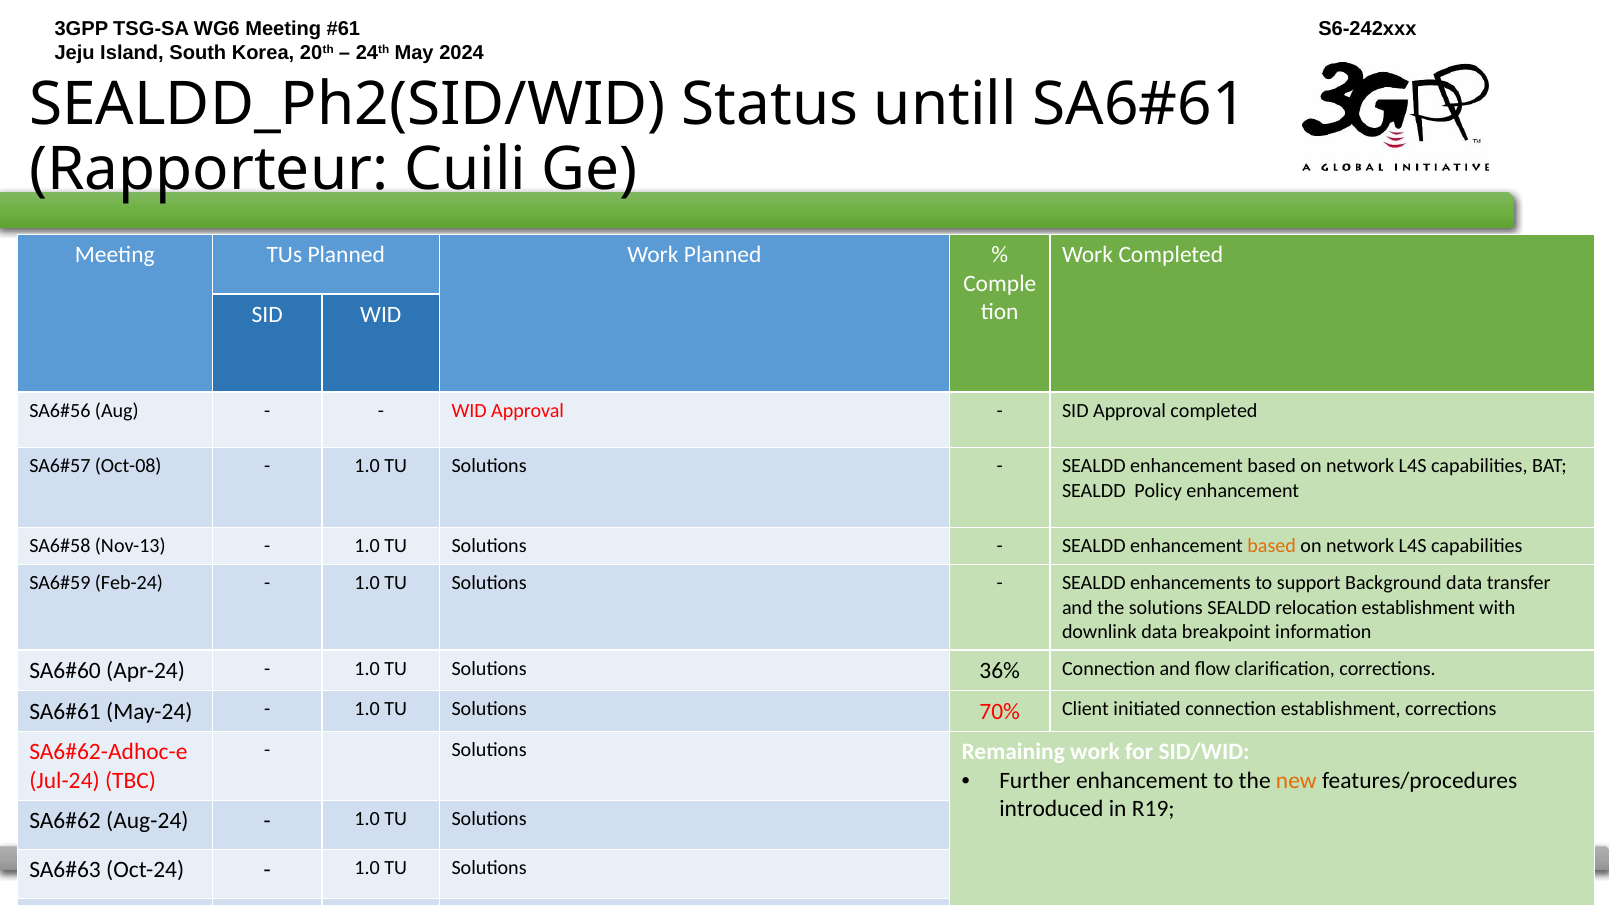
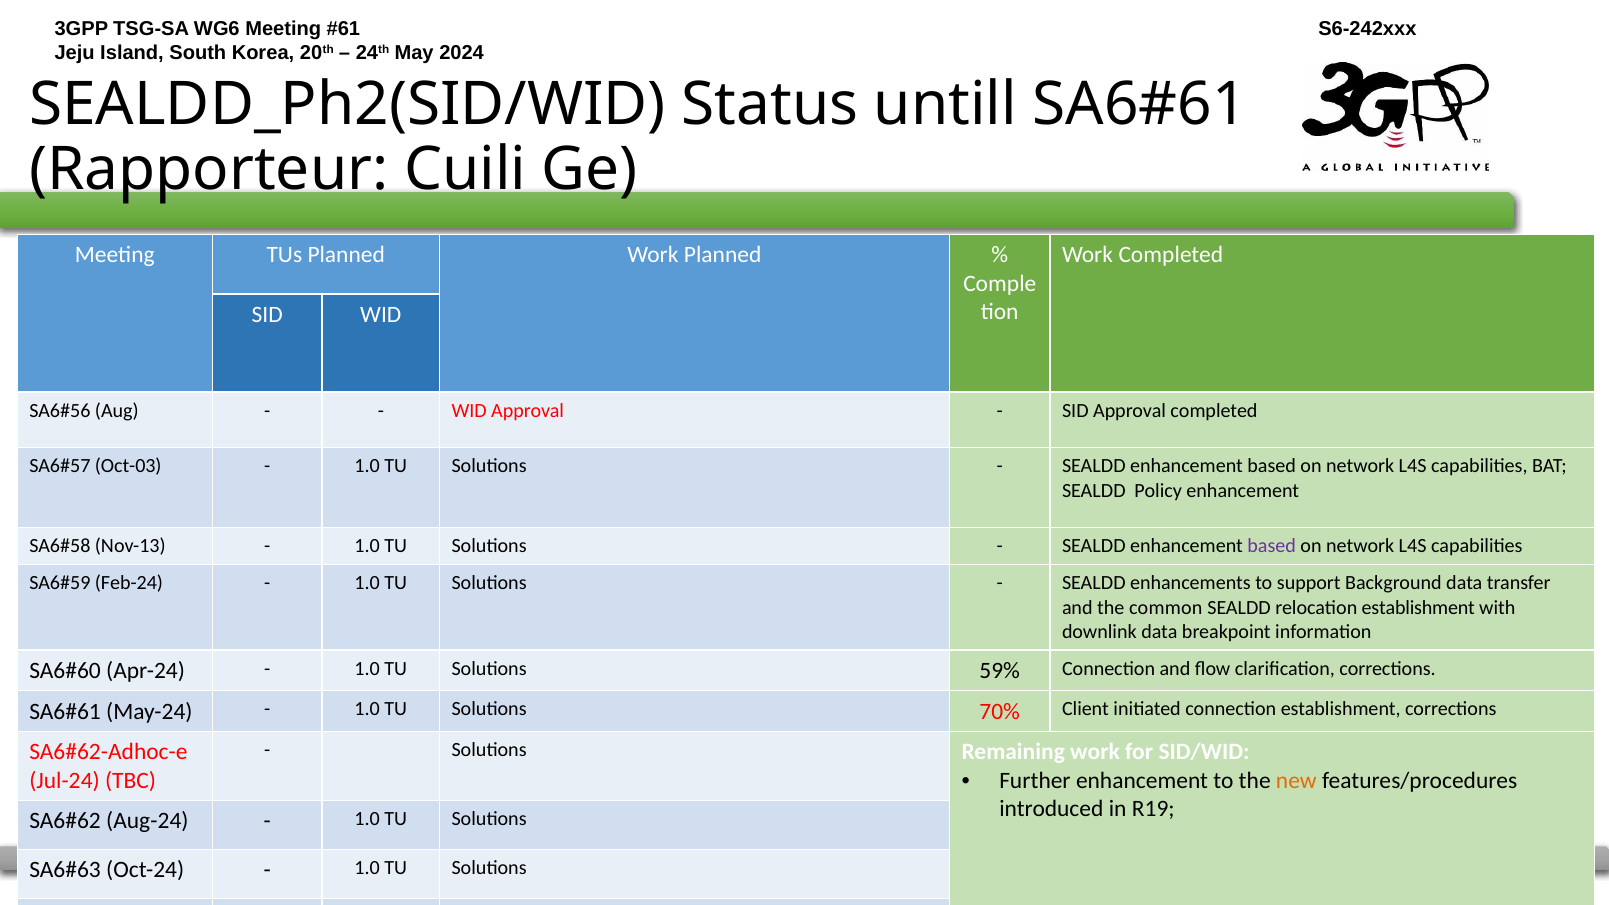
Oct-08: Oct-08 -> Oct-03 (128, 466)
based colour: orange -> purple (1272, 546)
the solutions: solutions -> common (1166, 607)
36%: 36% -> 59% (1000, 671)
